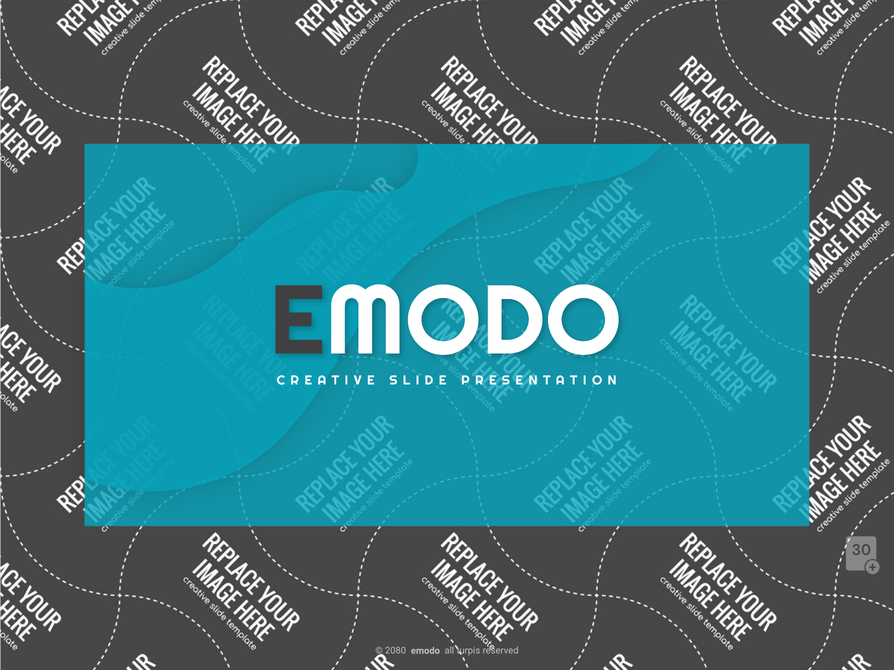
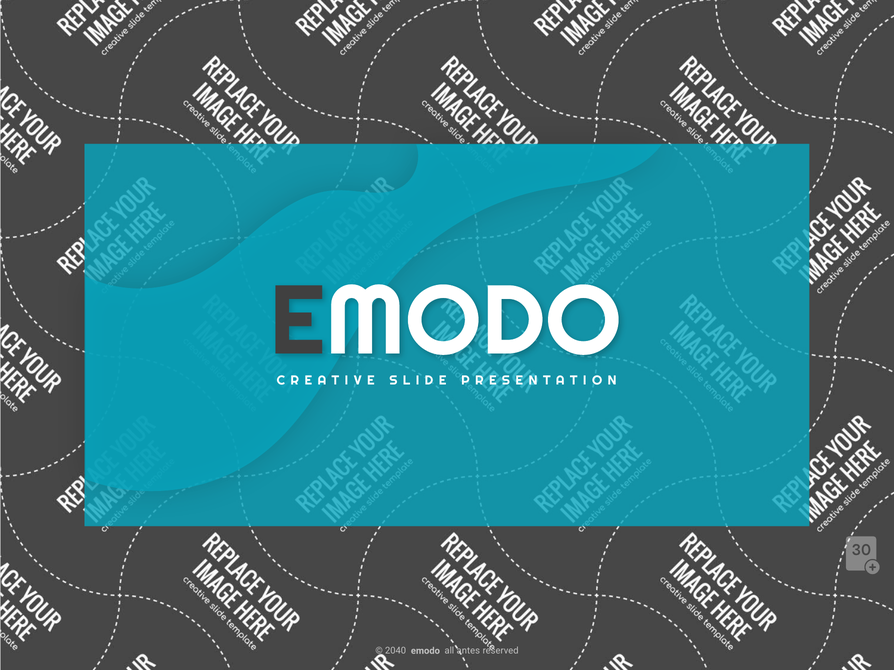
2080: 2080 -> 2040 (396, 651)
turpis: turpis -> antes (468, 651)
